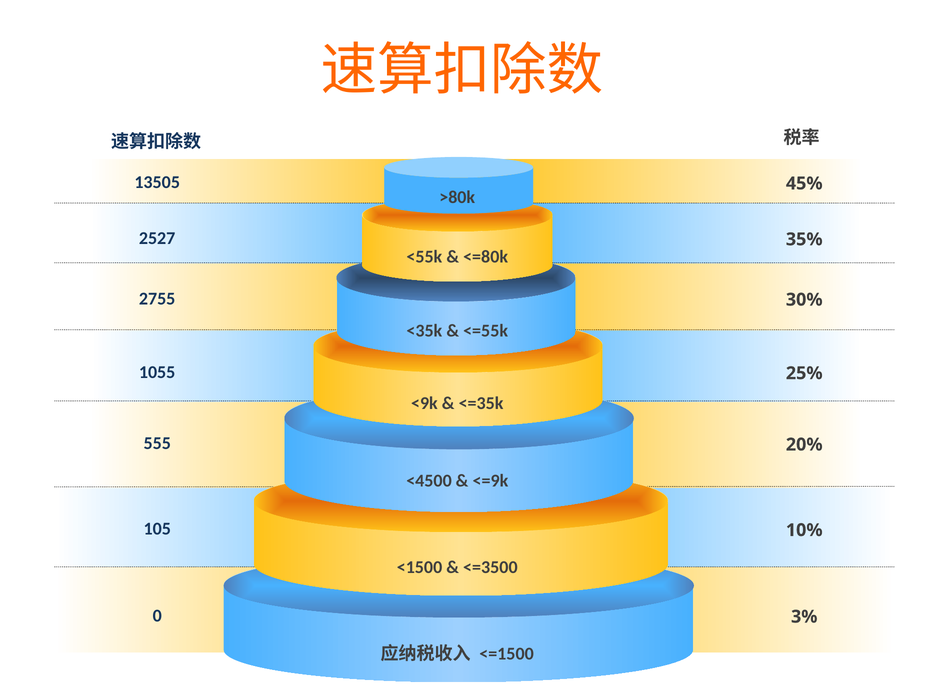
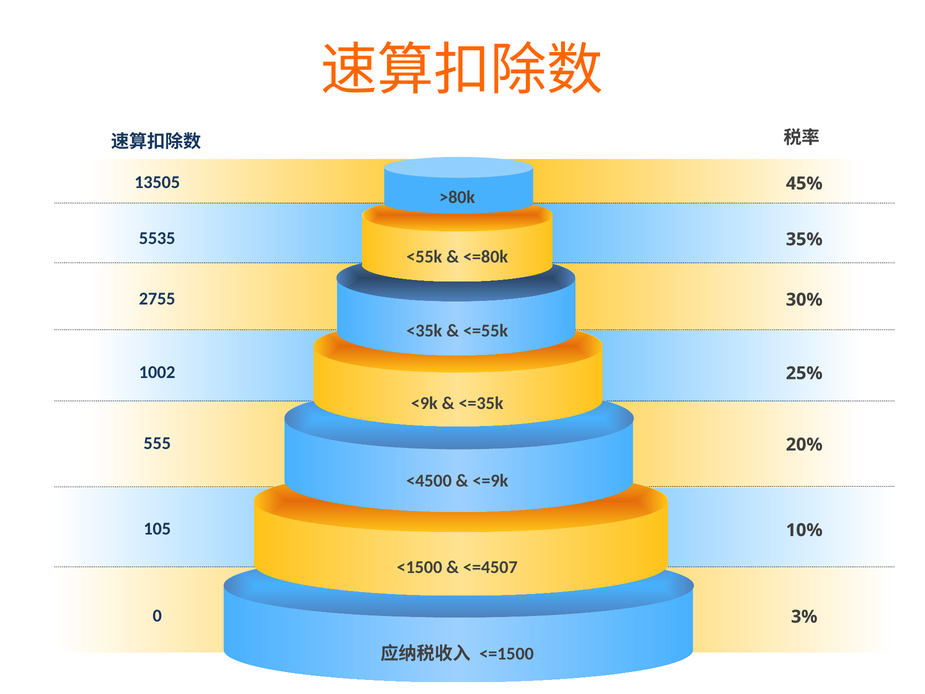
2527: 2527 -> 5535 (157, 238)
1055: 1055 -> 1002 (157, 372)
<=3500: <=3500 -> <=4507 (490, 567)
